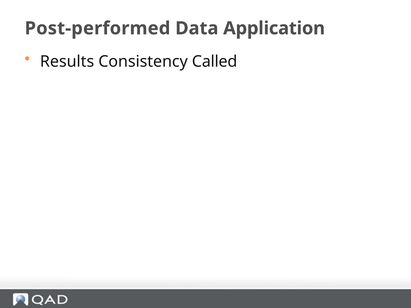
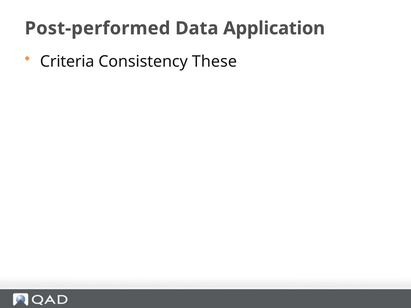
Results: Results -> Criteria (67, 62)
Called: Called -> These (214, 62)
